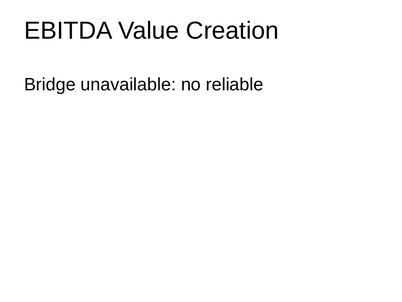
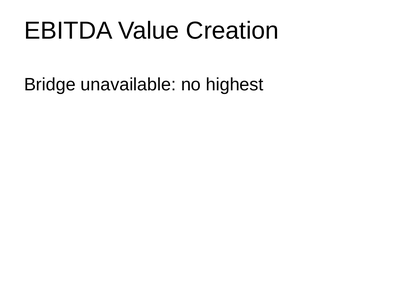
reliable: reliable -> highest (235, 84)
